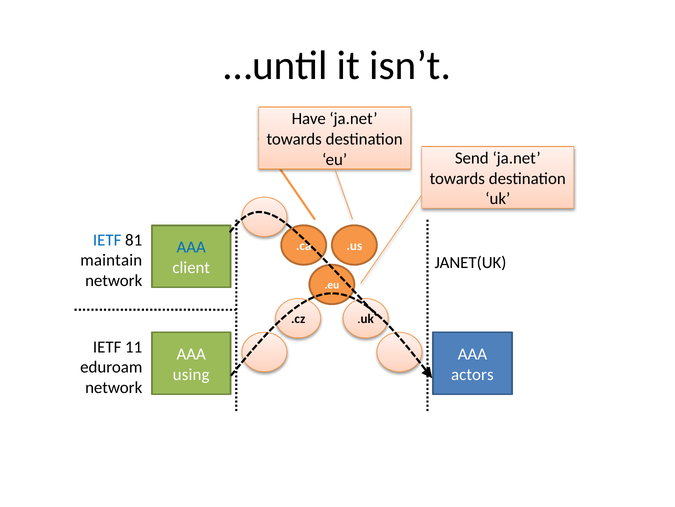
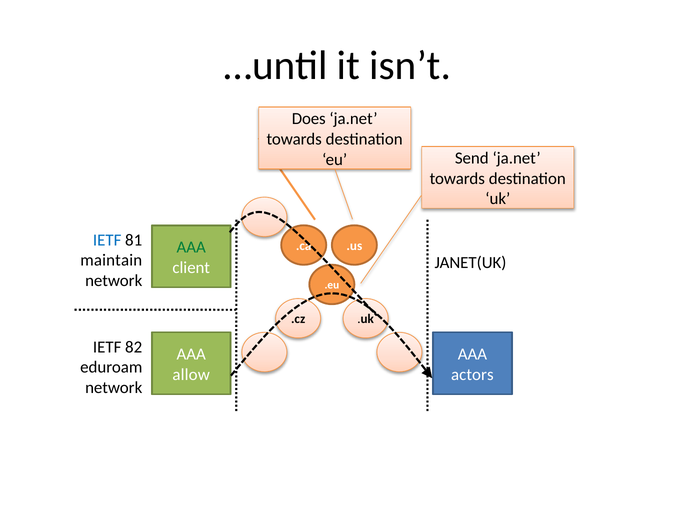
Have: Have -> Does (309, 119)
AAA colour: blue -> green (191, 247)
11: 11 -> 82 (134, 346)
using: using -> allow (191, 374)
